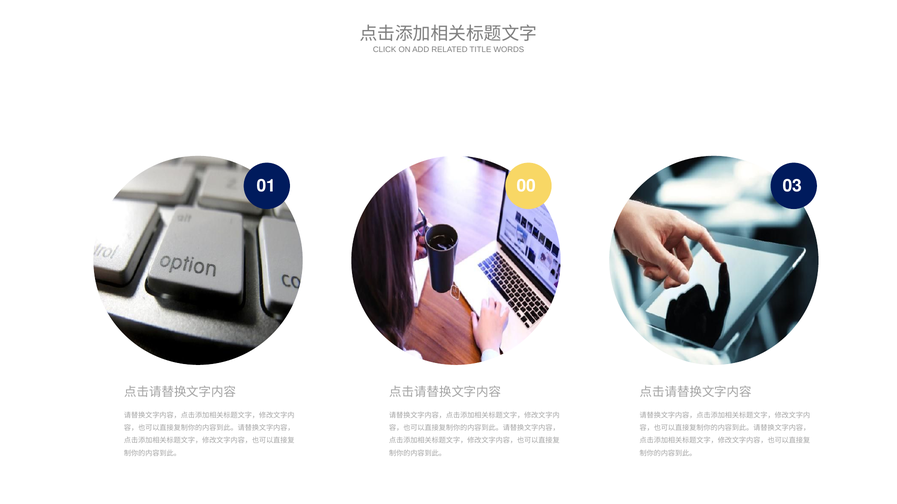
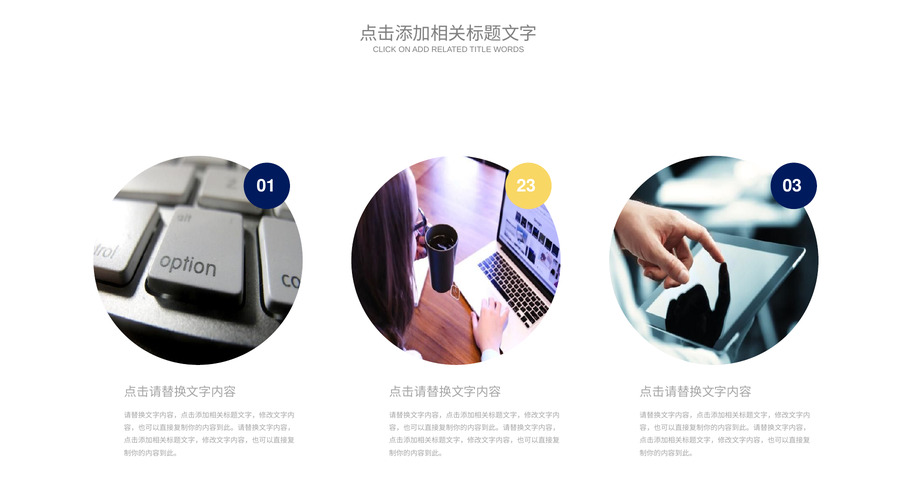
00: 00 -> 23 (526, 186)
